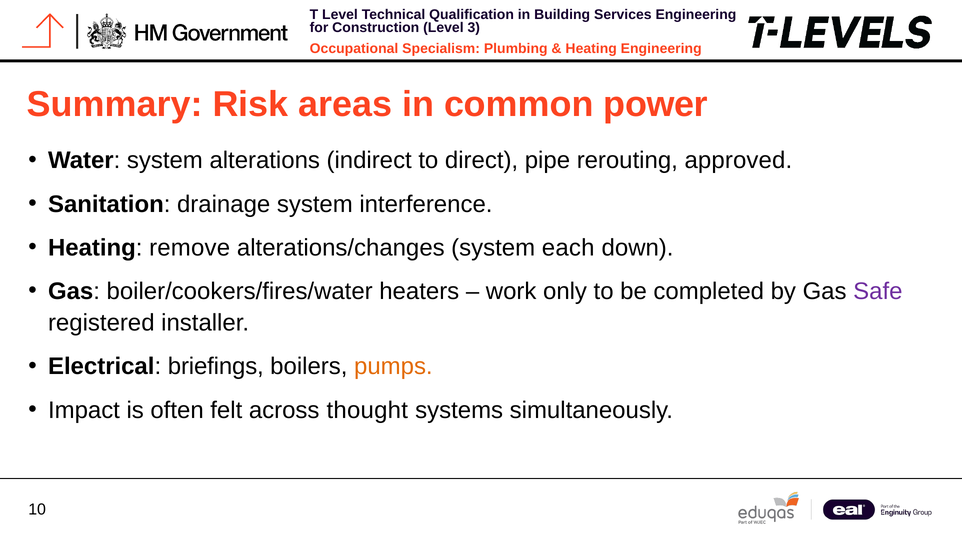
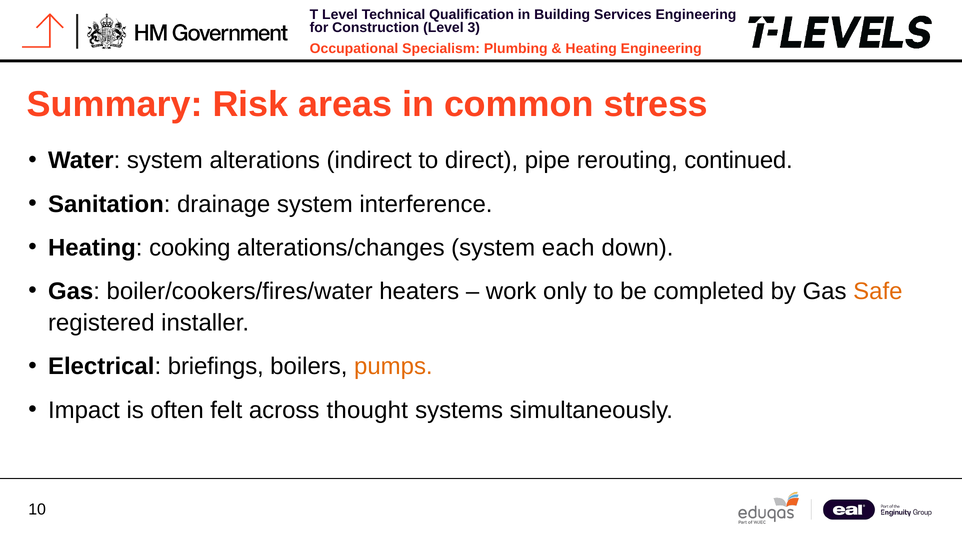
power: power -> stress (656, 104)
approved: approved -> continued (739, 160)
remove: remove -> cooking (190, 248)
Safe colour: purple -> orange (878, 291)
